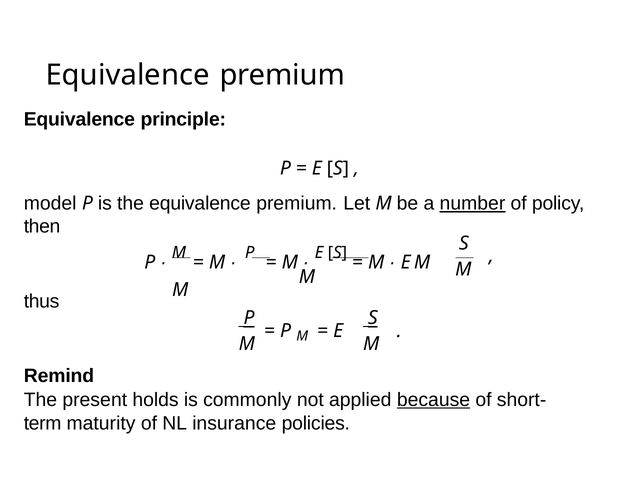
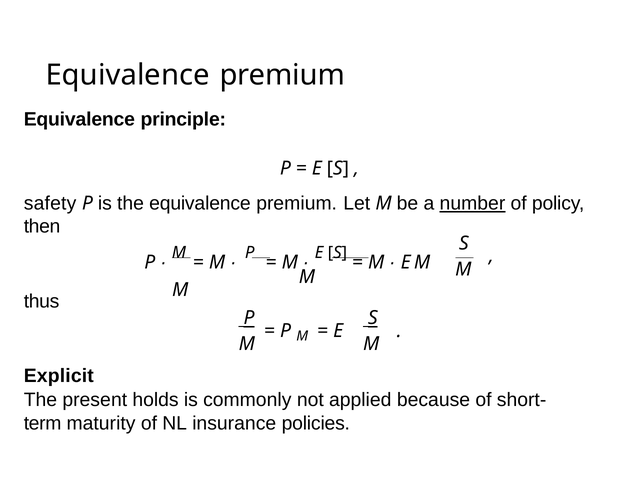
model: model -> safety (50, 203)
Remind: Remind -> Explicit (59, 376)
because underline: present -> none (433, 400)
